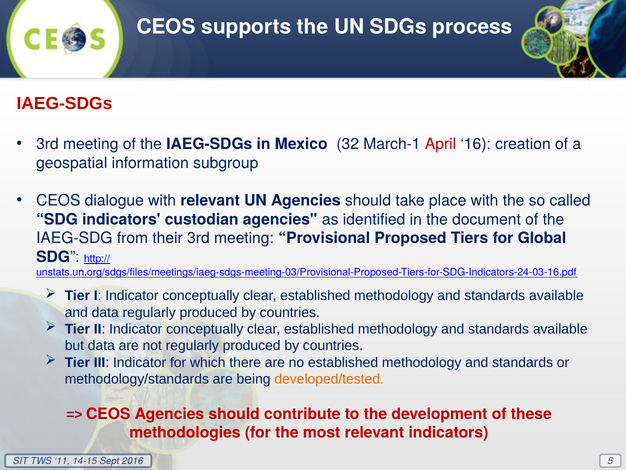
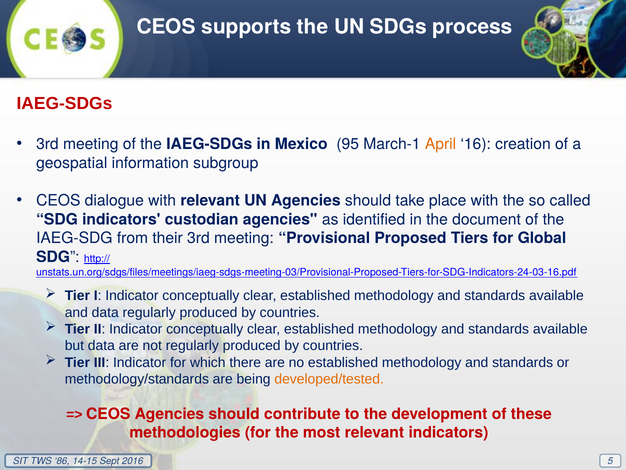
32: 32 -> 95 (348, 144)
April colour: red -> orange (441, 144)
11: 11 -> 86 (62, 461)
